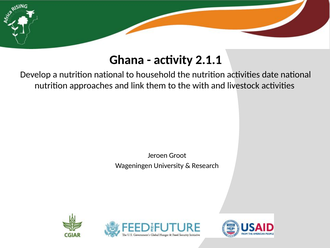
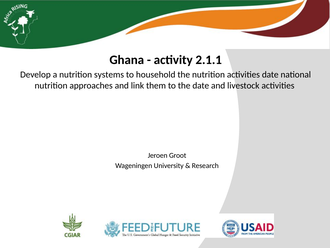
nutrition national: national -> systems (109, 75)
the with: with -> date (201, 86)
